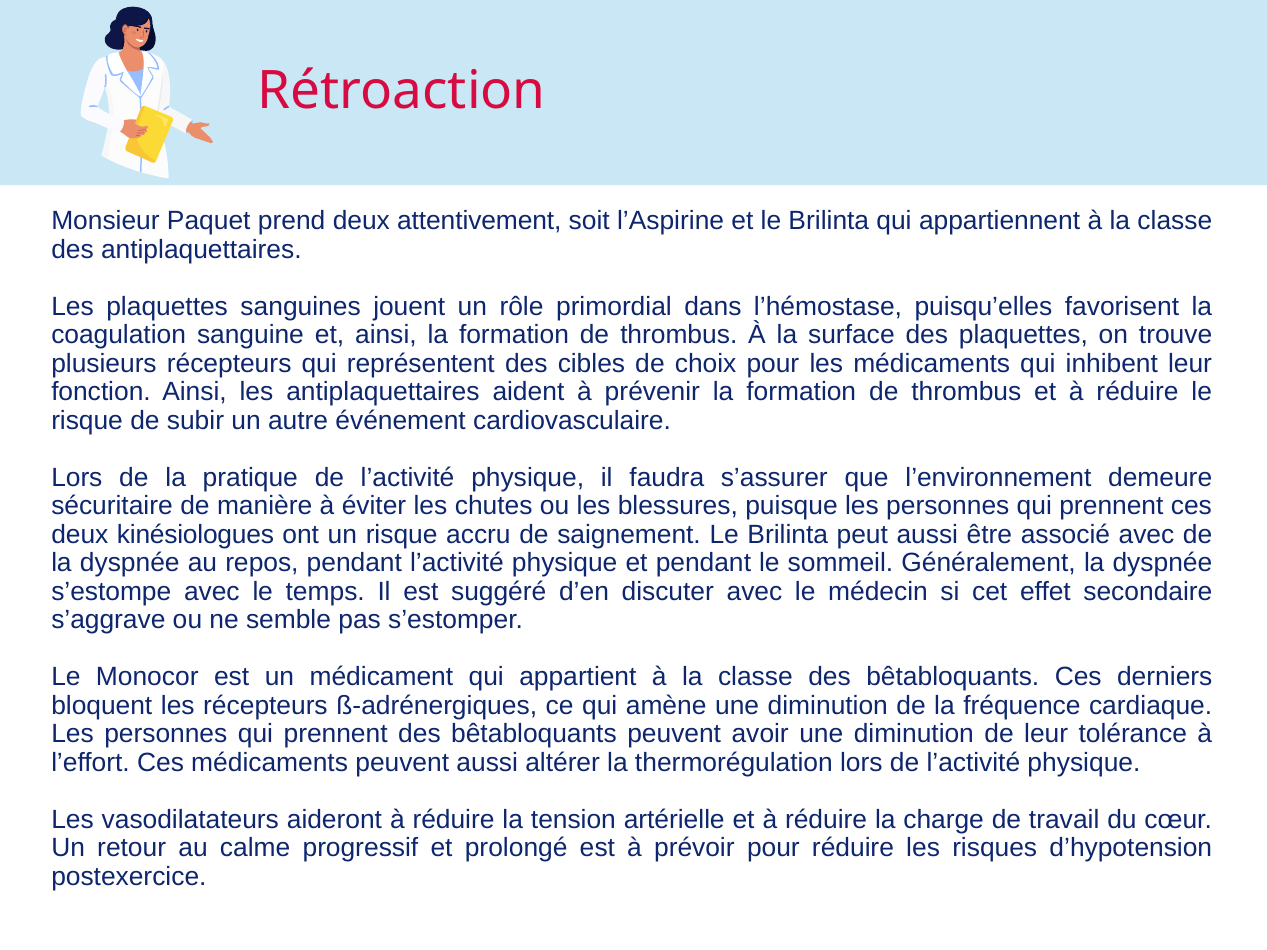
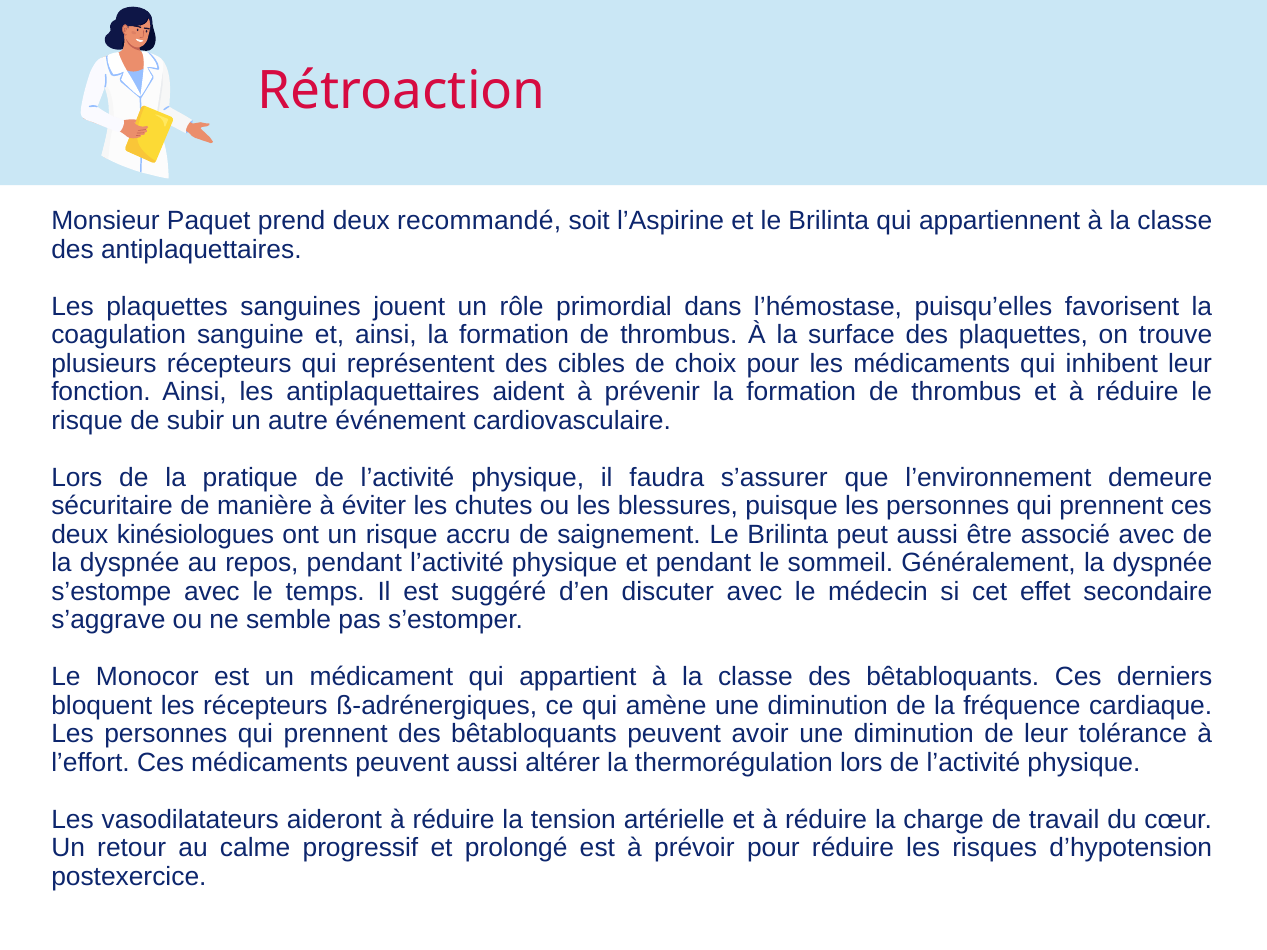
attentivement: attentivement -> recommandé (479, 221)
